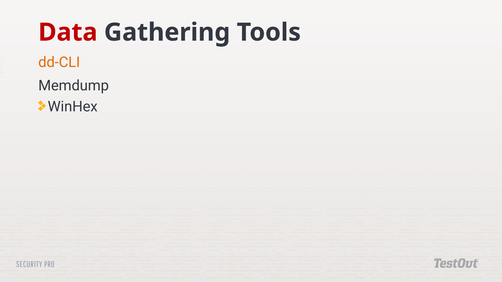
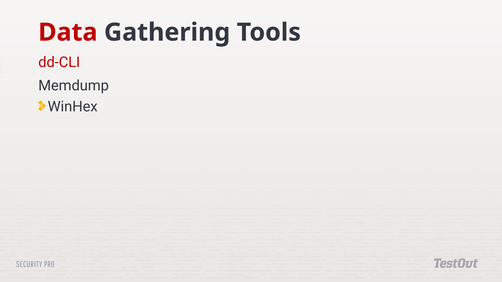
dd-CLI colour: orange -> red (59, 62)
